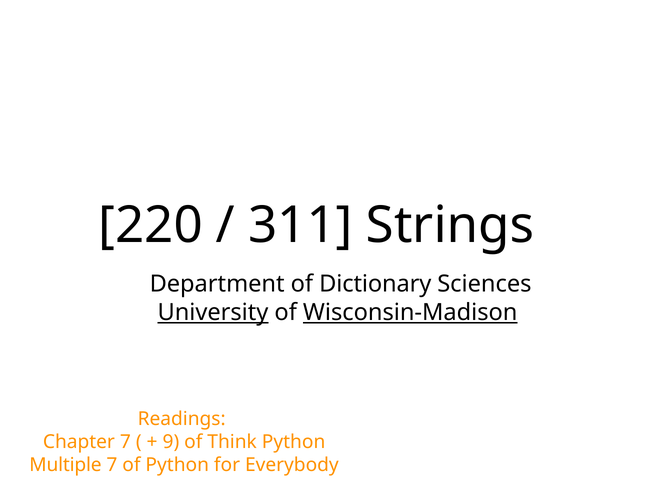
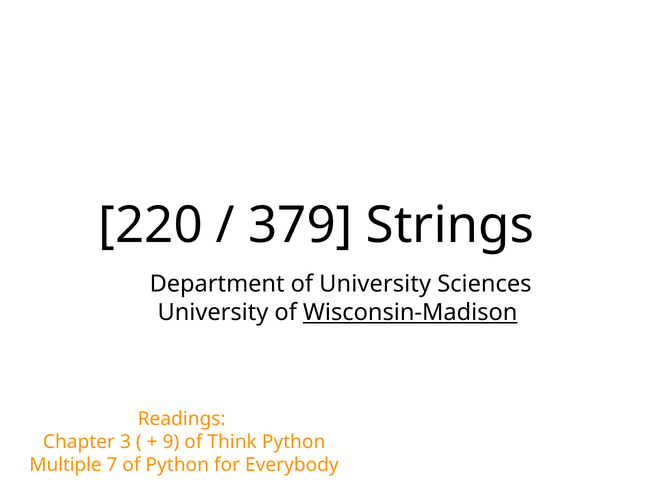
311: 311 -> 379 (301, 225)
of Dictionary: Dictionary -> University (375, 284)
University underline: present -> none (213, 312)
Chapter 7: 7 -> 3 (125, 441)
